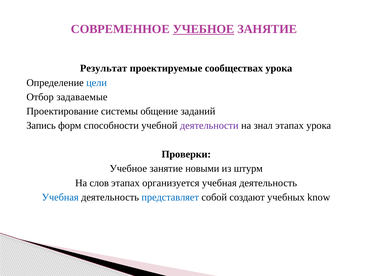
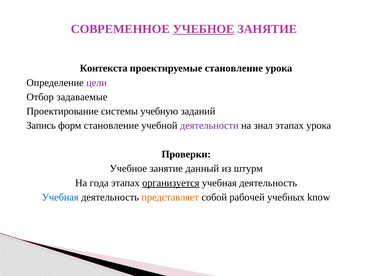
Результат: Результат -> Контекста (104, 68)
проектируемые сообществах: сообществах -> становление (234, 68)
цели colour: blue -> purple (97, 83)
общение: общение -> учебную (159, 111)
форм способности: способности -> становление (111, 126)
новыми: новыми -> данный (202, 169)
слов: слов -> года (99, 183)
организуется underline: none -> present (171, 183)
представляет colour: blue -> orange (170, 197)
создают: создают -> рабочей (247, 197)
